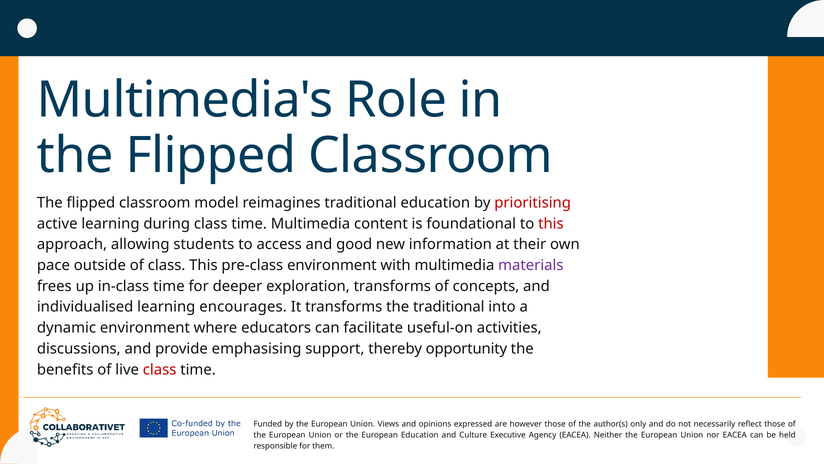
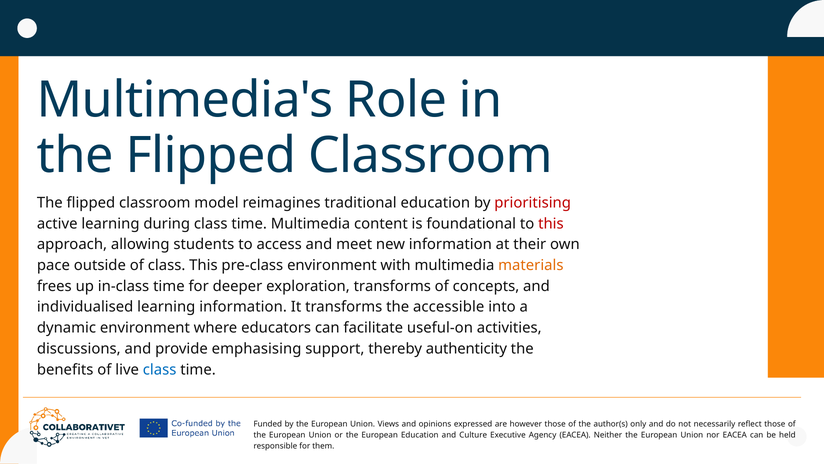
good: good -> meet (354, 244)
materials colour: purple -> orange (531, 265)
learning encourages: encourages -> information (243, 307)
the traditional: traditional -> accessible (449, 307)
opportunity: opportunity -> authenticity (466, 348)
class colour: red -> blue (160, 369)
